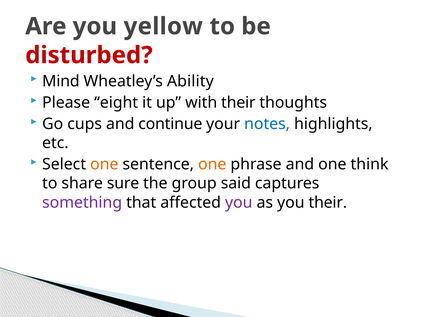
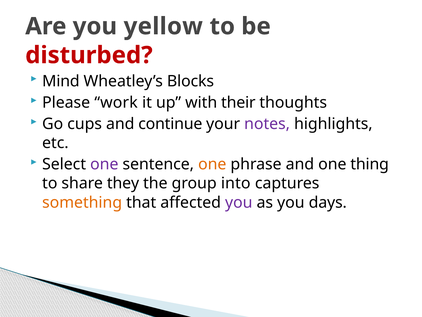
Ability: Ability -> Blocks (191, 81)
eight: eight -> work (116, 102)
notes colour: blue -> purple (267, 124)
one colour: orange -> purple (104, 164)
think: think -> thing (370, 164)
sure: sure -> they (123, 183)
said: said -> into (236, 183)
something colour: purple -> orange (82, 202)
you their: their -> days (328, 202)
